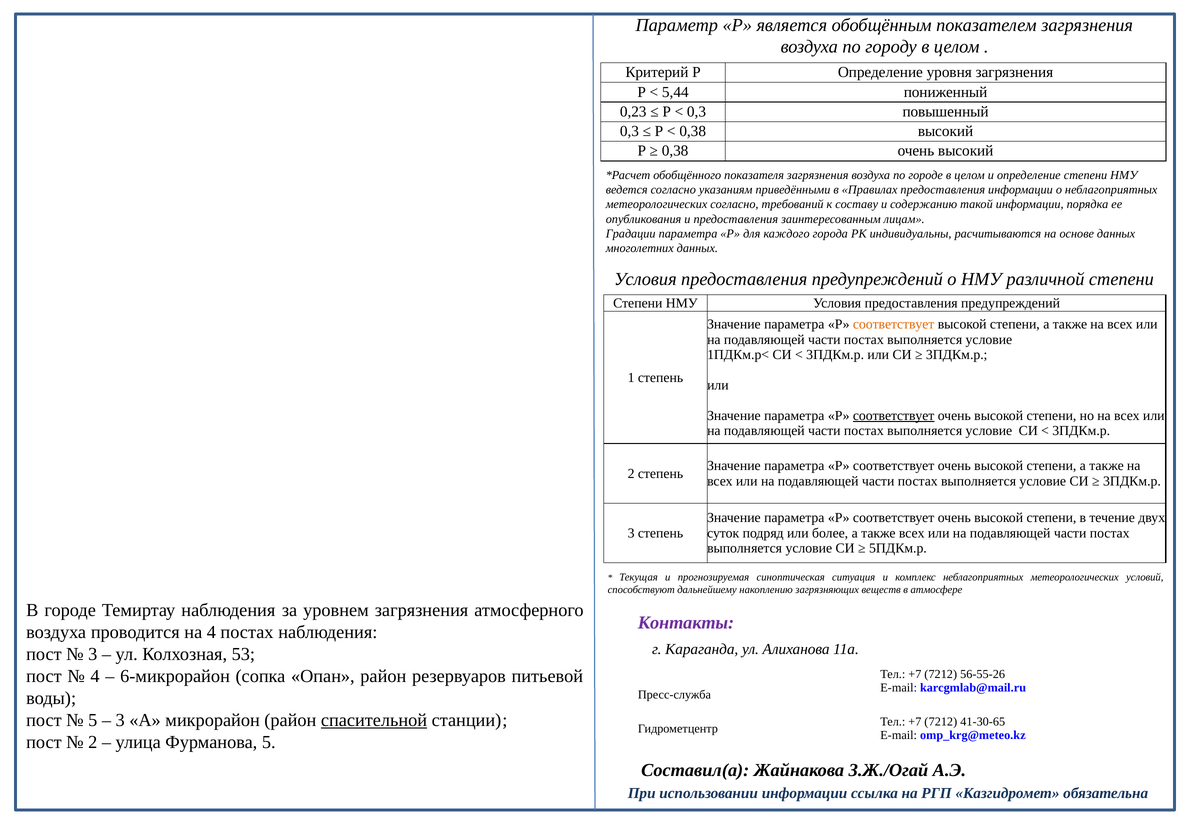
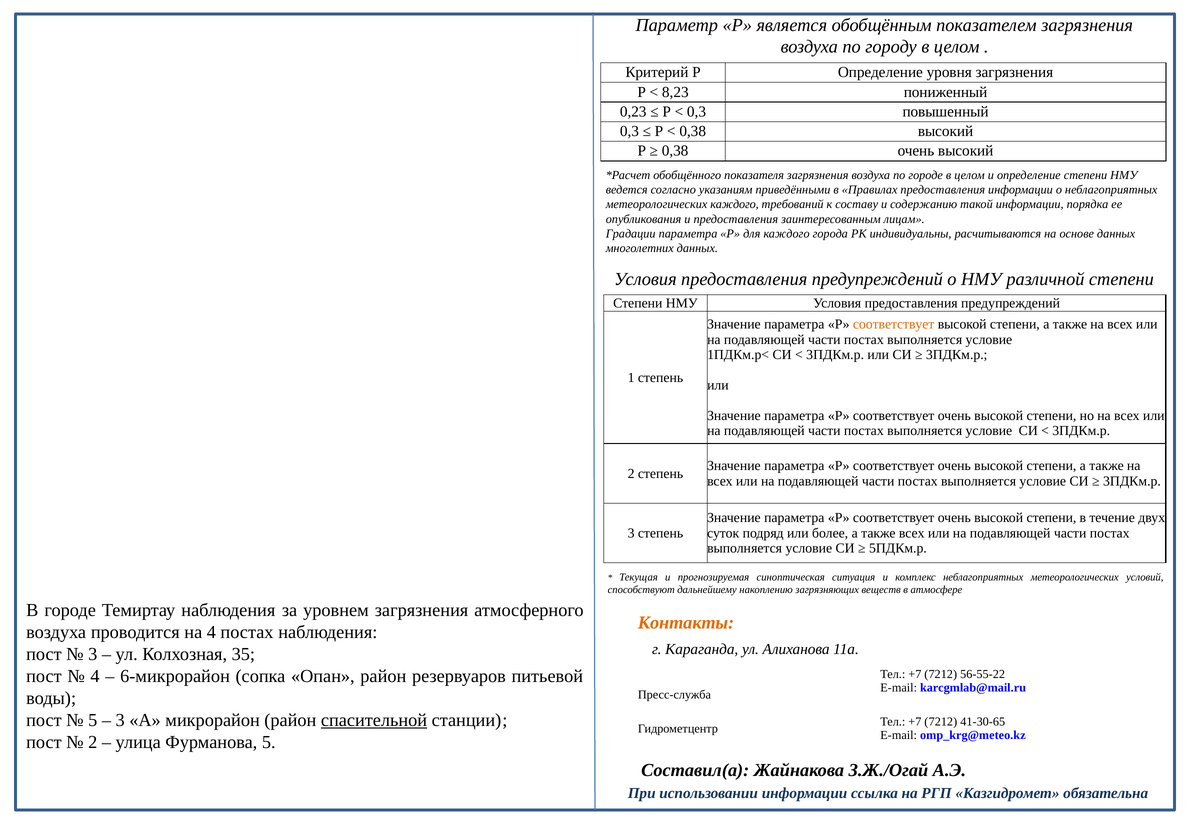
5,44: 5,44 -> 8,23 (675, 92)
метеорологических согласно: согласно -> каждого (734, 204)
соответствует underline: present -> none (894, 416)
Контакты colour: purple -> orange (686, 622)
53: 53 -> 35 (243, 654)
56-55-26: 56-55-26 -> 56-55-22 (983, 674)
